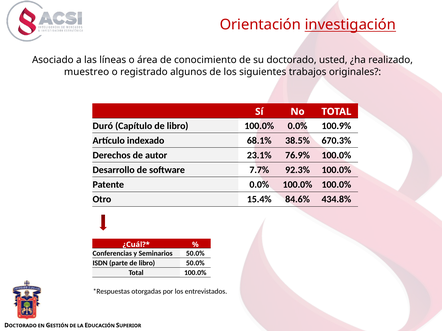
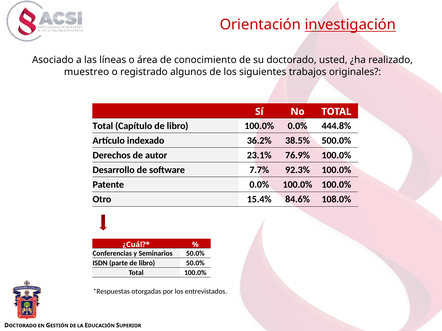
Duró: Duró -> Total (103, 126)
100.9%: 100.9% -> 444.8% (336, 126)
68.1%: 68.1% -> 36.2% (259, 141)
670.3%: 670.3% -> 500.0% (336, 141)
434.8%: 434.8% -> 108.0% (336, 200)
